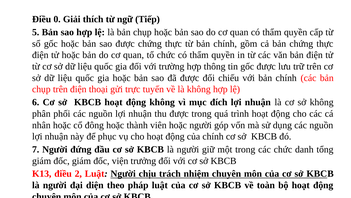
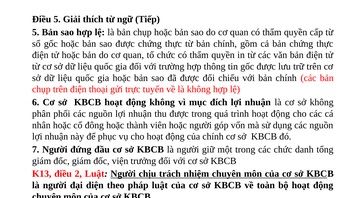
Điều 0: 0 -> 5 (57, 19)
